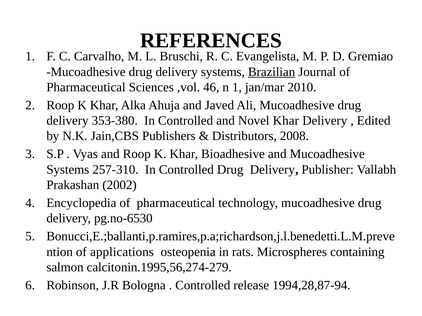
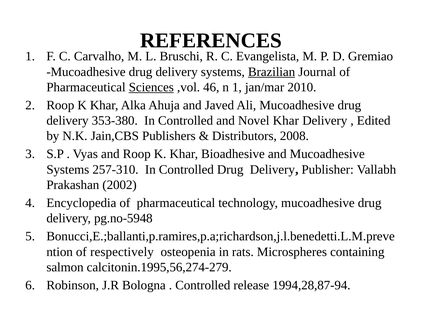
Sciences underline: none -> present (151, 87)
pg.no-6530: pg.no-6530 -> pg.no-5948 (123, 219)
applications: applications -> respectively (122, 252)
